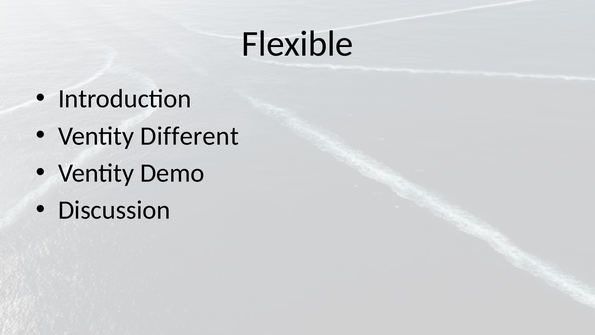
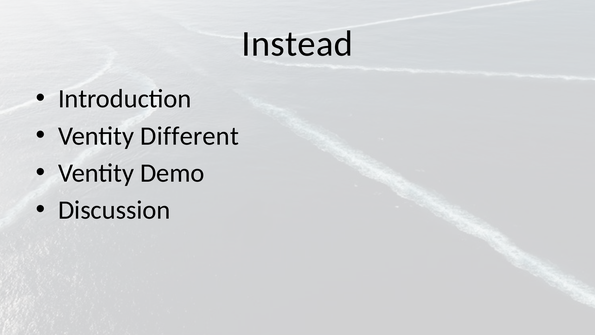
Flexible: Flexible -> Instead (297, 44)
